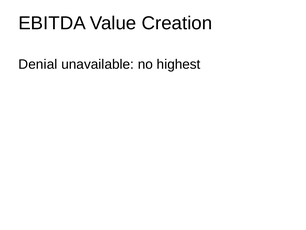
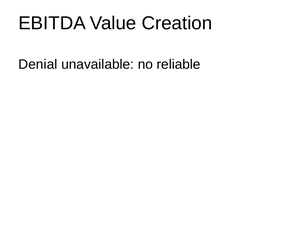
highest: highest -> reliable (179, 64)
